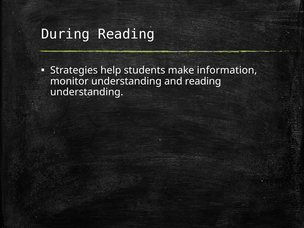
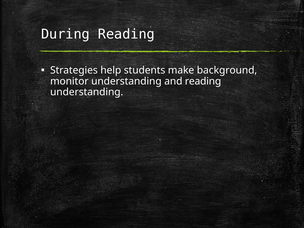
information: information -> background (227, 70)
